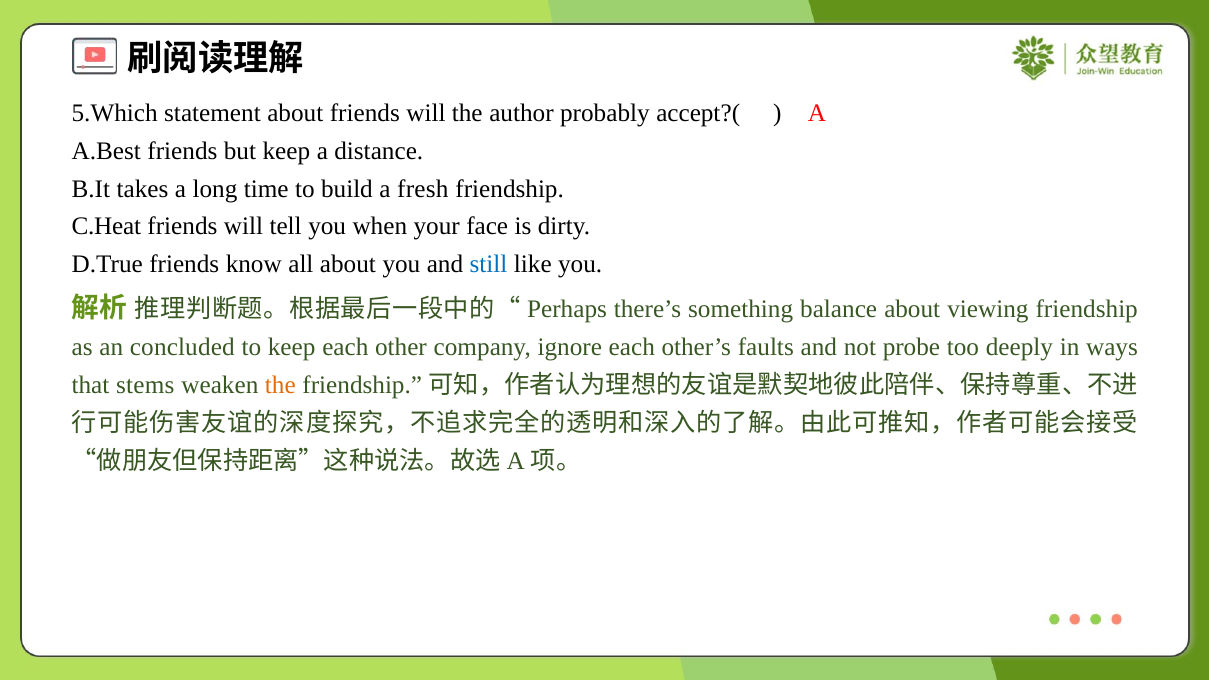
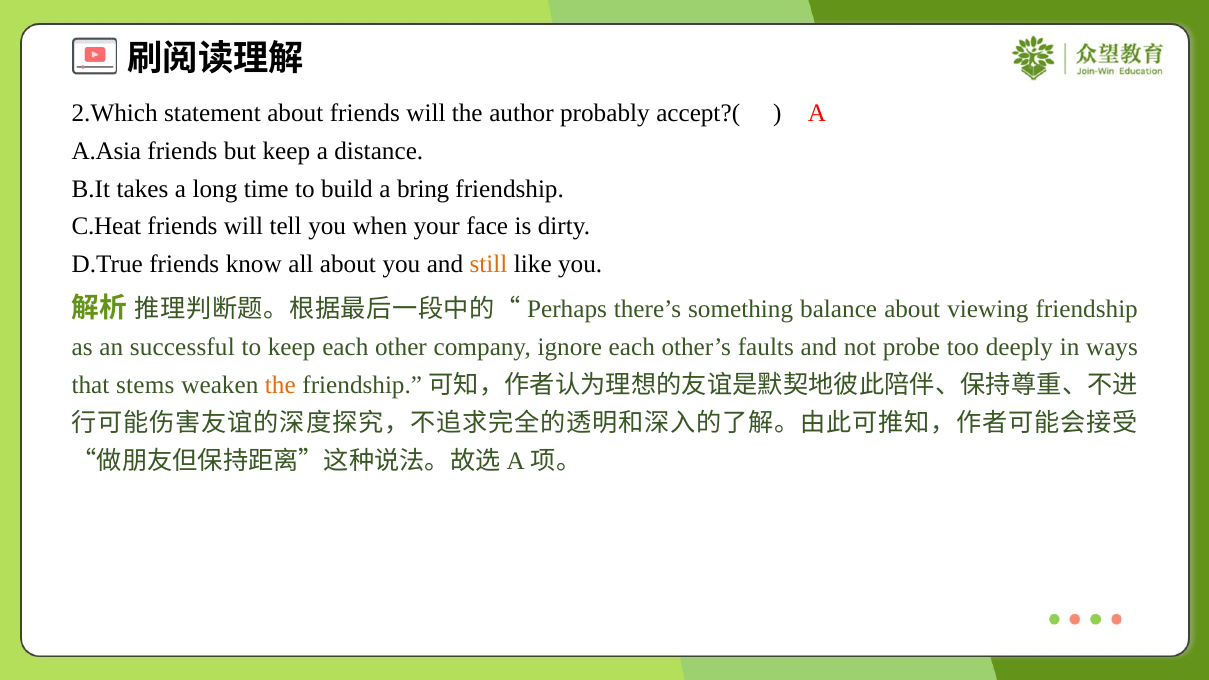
5.Which: 5.Which -> 2.Which (115, 113)
A.Best: A.Best -> A.Asia (106, 151)
fresh: fresh -> bring (423, 189)
still colour: blue -> orange (489, 264)
concluded: concluded -> successful (182, 348)
